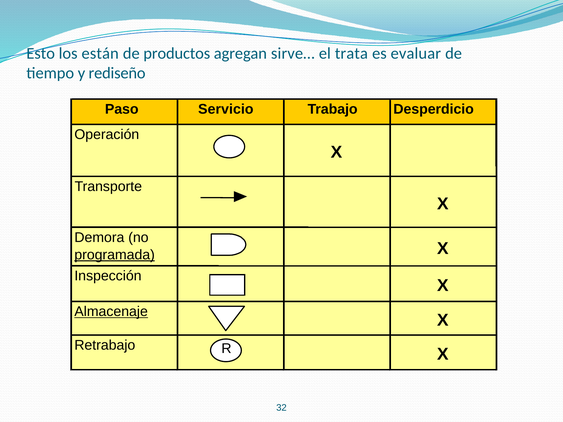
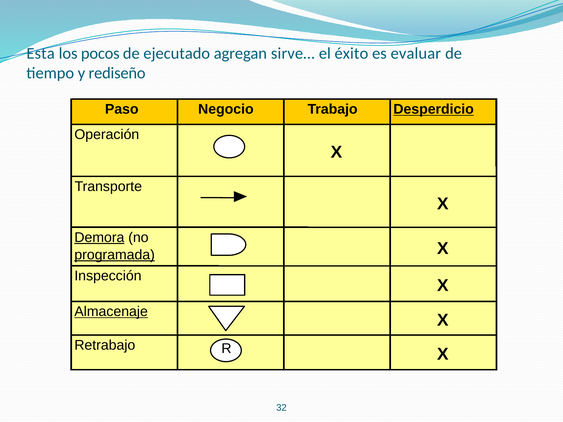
Esto: Esto -> Esta (41, 53)
están: están -> pocos (100, 53)
productos: productos -> ejecutado (177, 53)
trata: trata -> éxito (351, 53)
Servicio: Servicio -> Negocio (226, 109)
Desperdicio underline: none -> present (434, 109)
Demora underline: none -> present (99, 238)
